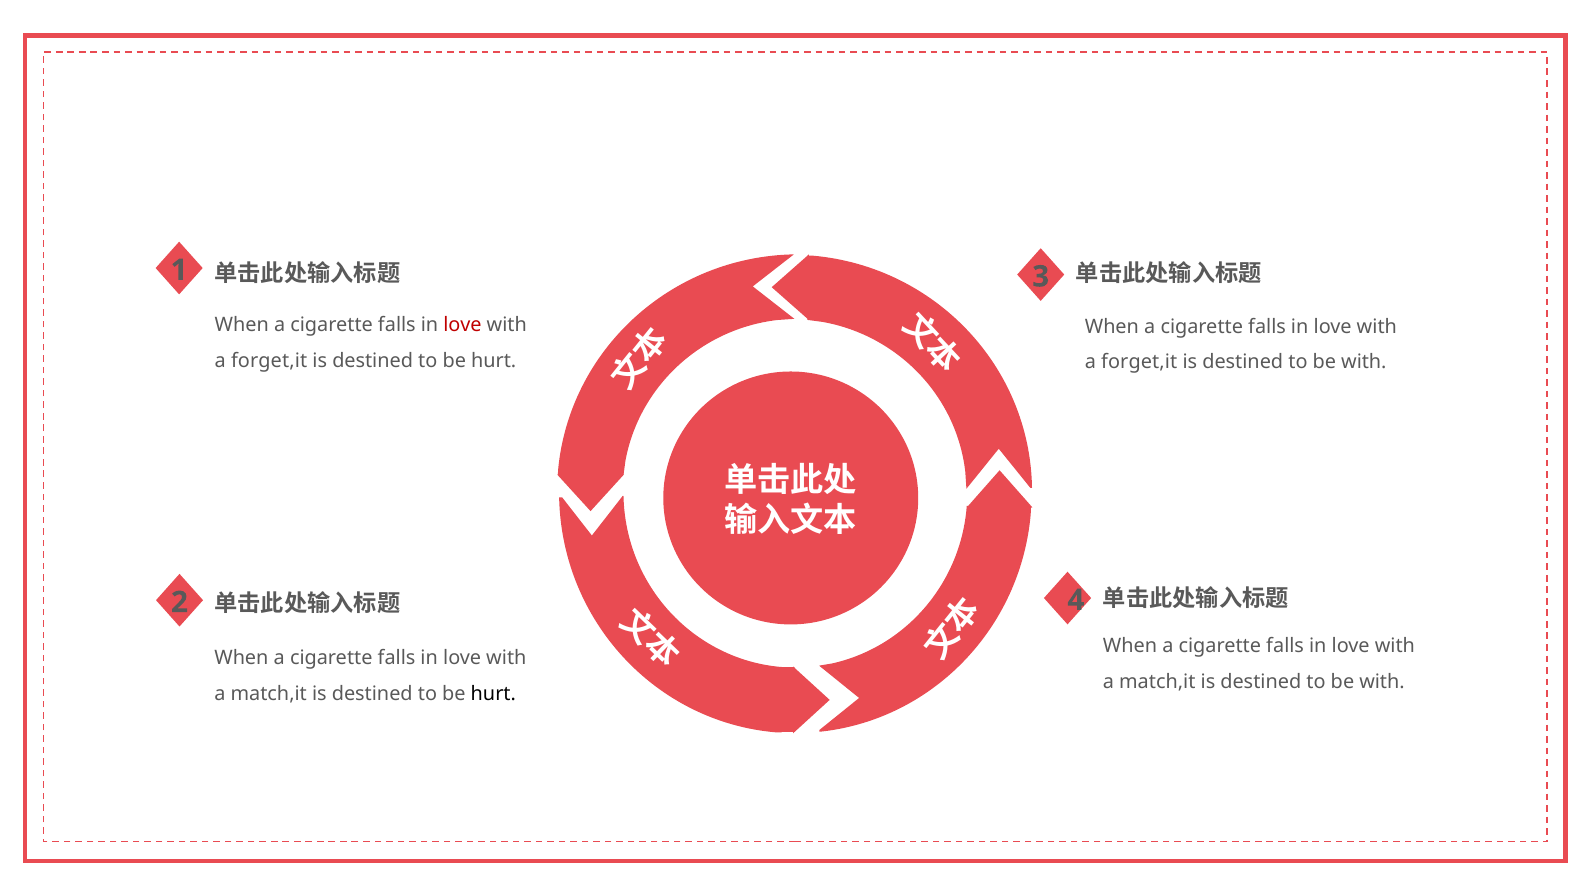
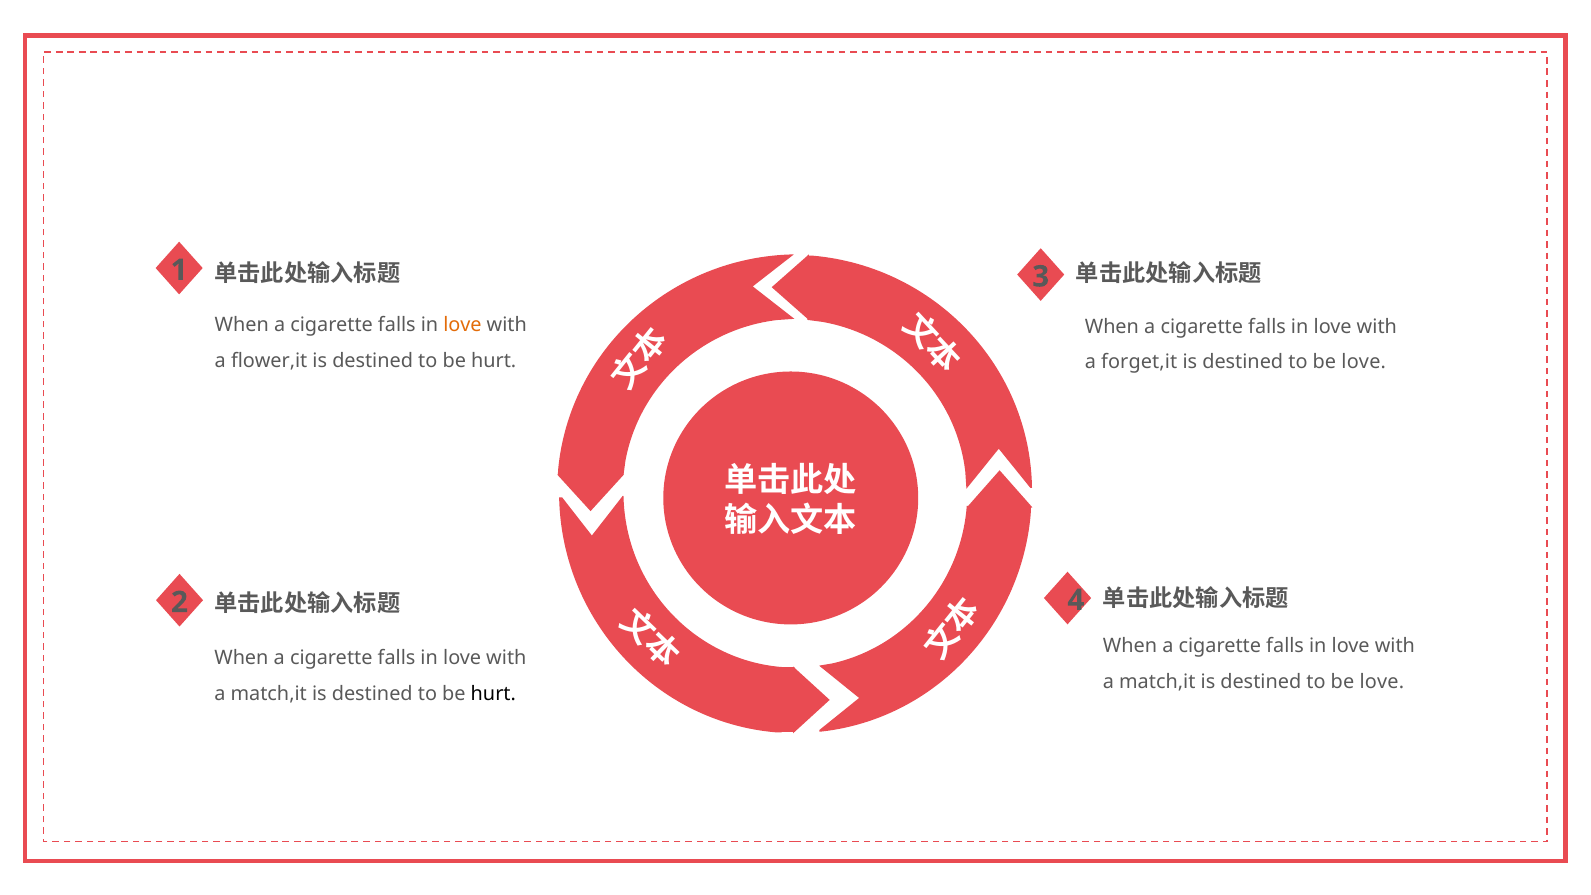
love colour: red -> orange (463, 325)
forget,it: forget,it -> flower,it (269, 361)
with: with -> love (1364, 362)
with: with -> love (1382, 682)
